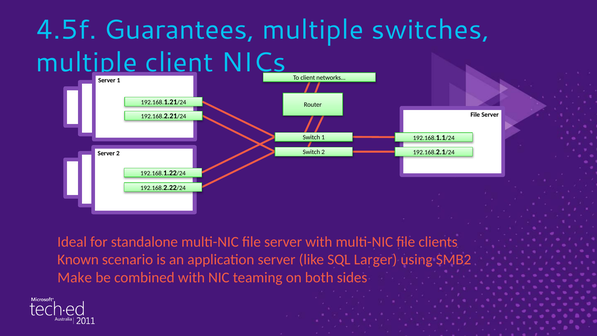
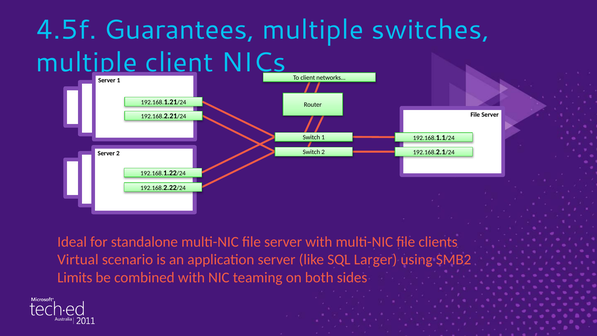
Known: Known -> Virtual (78, 260)
Make: Make -> Limits (75, 278)
